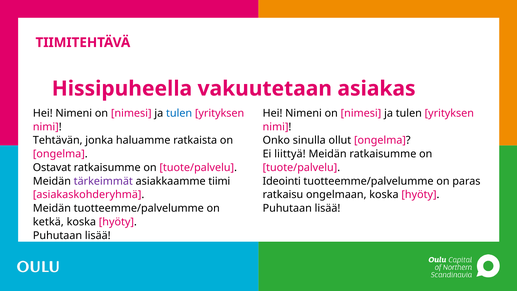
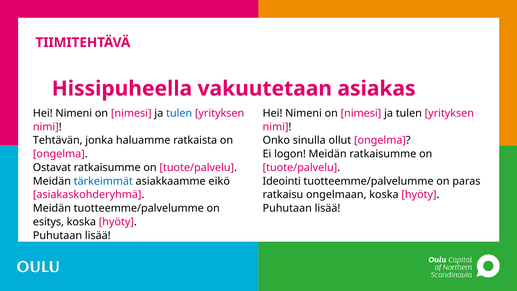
liittyä: liittyä -> logon (290, 154)
tärkeimmät colour: purple -> blue (103, 181)
tiimi: tiimi -> eikö (219, 181)
ketkä: ketkä -> esitys (48, 222)
